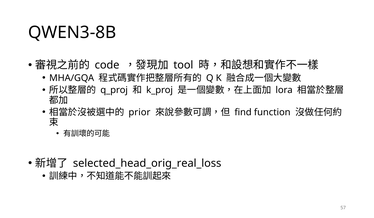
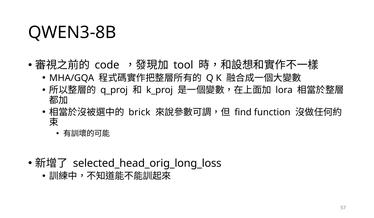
prior: prior -> brick (139, 112)
selected_head_orig_real_loss: selected_head_orig_real_loss -> selected_head_orig_long_loss (147, 163)
